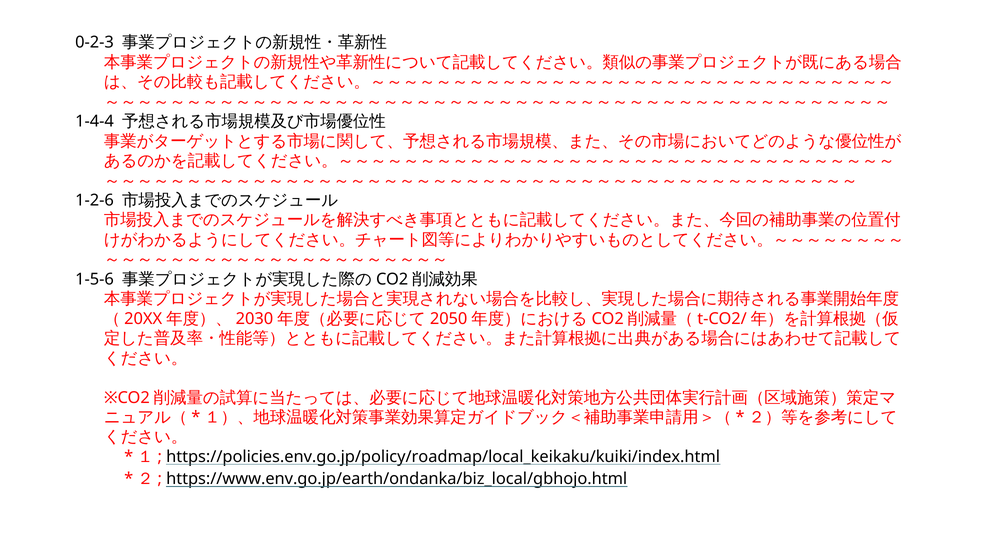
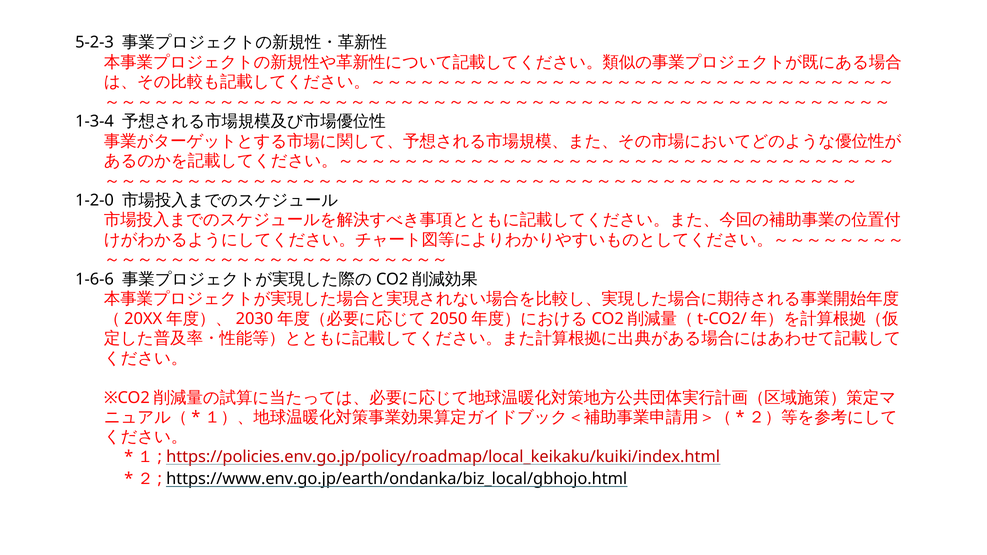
0-2-3: 0-2-3 -> 5-2-3 (95, 43)
1-4-4: 1-4-4 -> 1-3-4 (95, 121)
1-2-6: 1-2-6 -> 1-2-0 (95, 200)
1-5-6: 1-5-6 -> 1-6-6 (95, 279)
https://policies.env.go.jp/policy/roadmap/local_keikaku/kuiki/index.html colour: black -> red (443, 457)
